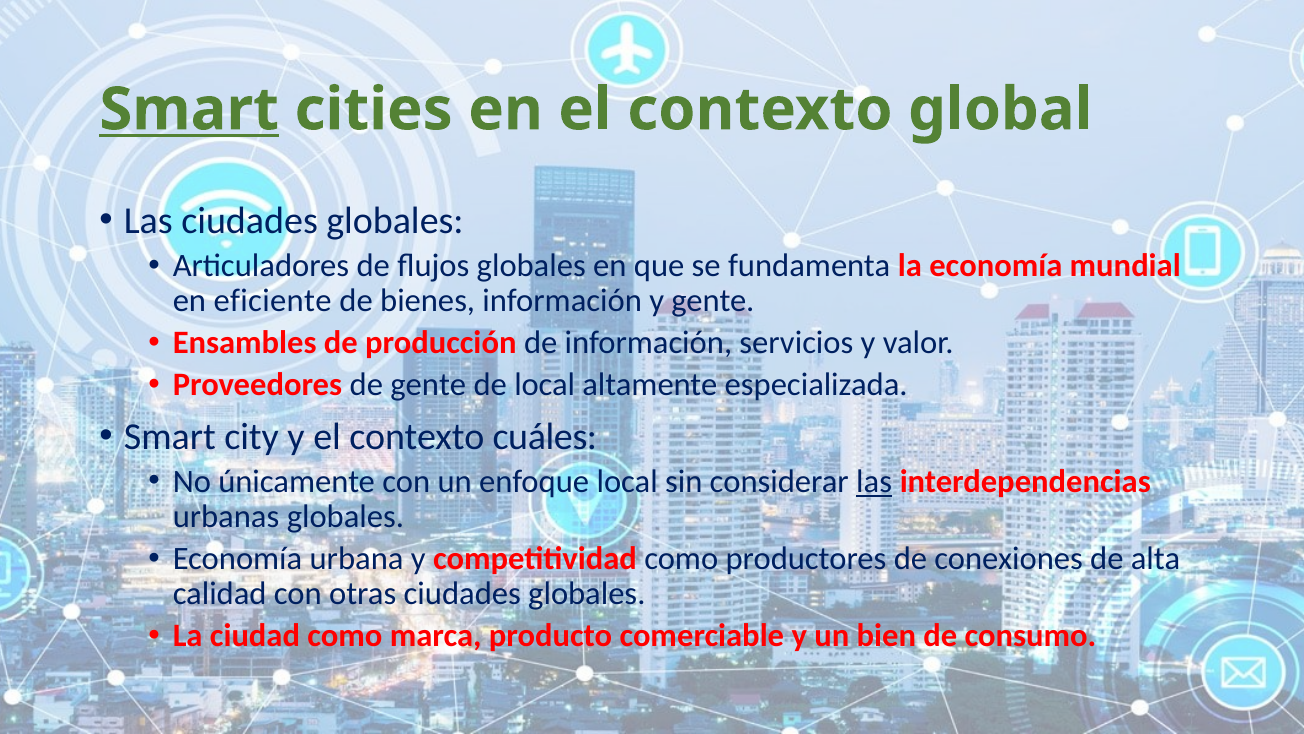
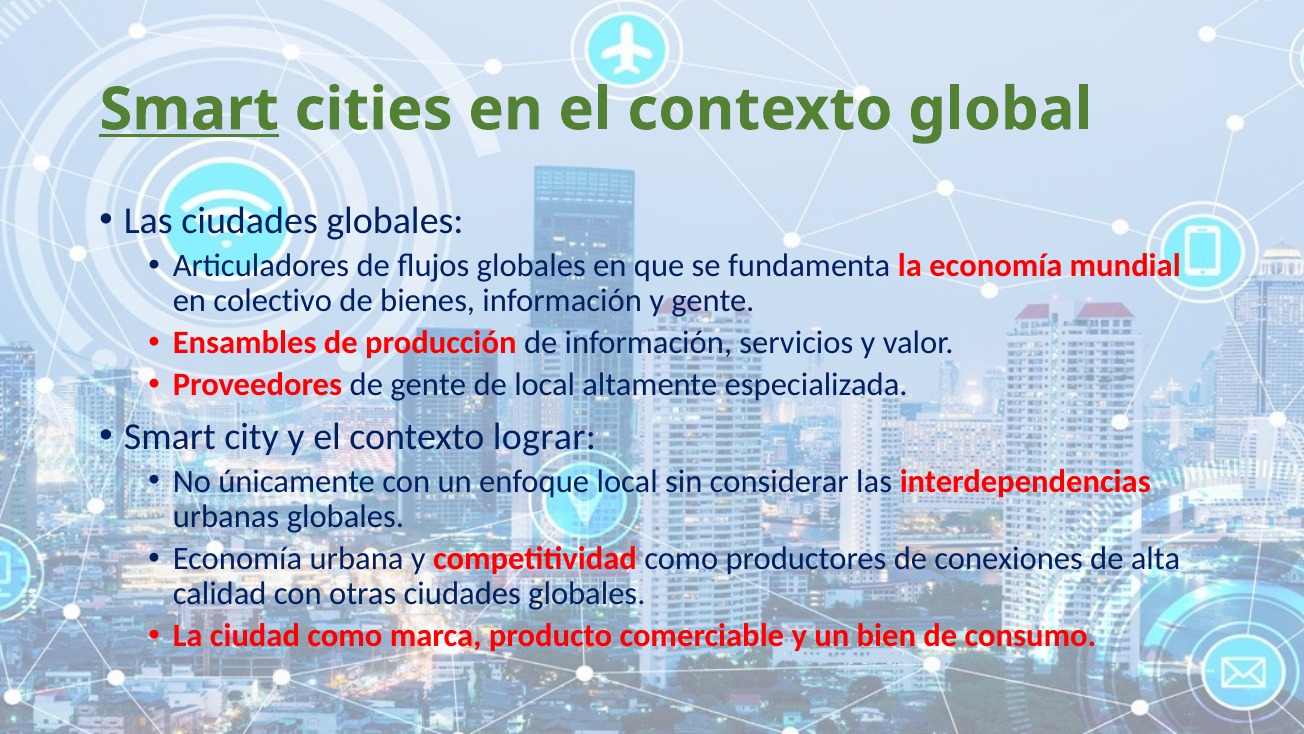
eficiente: eficiente -> colectivo (273, 301)
cuáles: cuáles -> lograr (545, 436)
las underline: present -> none (874, 481)
